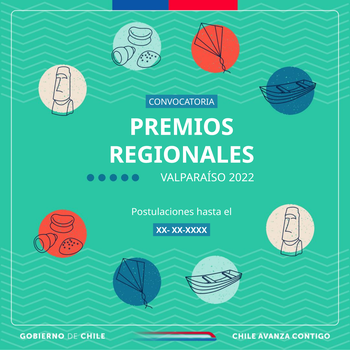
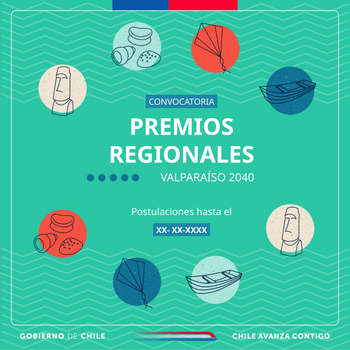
2022: 2022 -> 2040 (242, 178)
